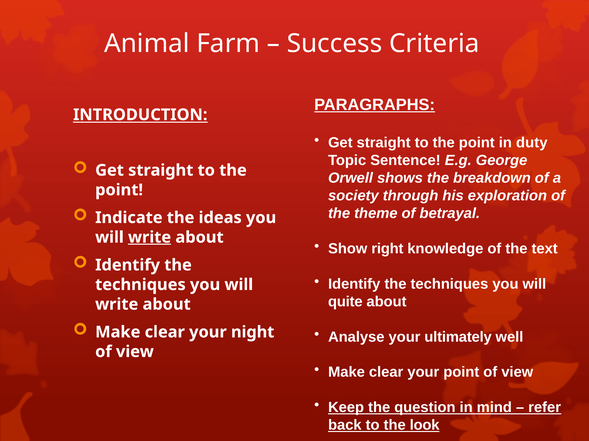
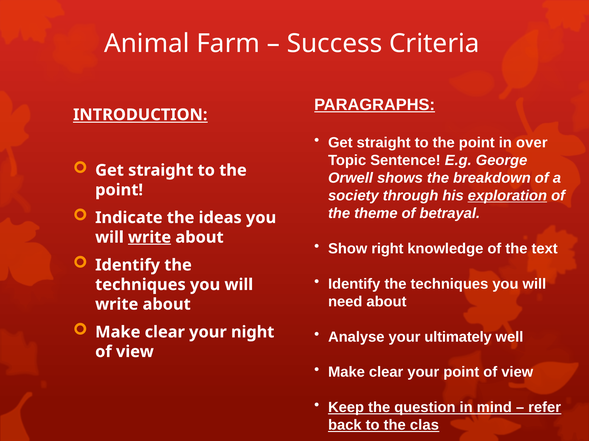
duty: duty -> over (532, 143)
exploration underline: none -> present (507, 196)
quite: quite -> need (345, 302)
look: look -> clas (424, 426)
